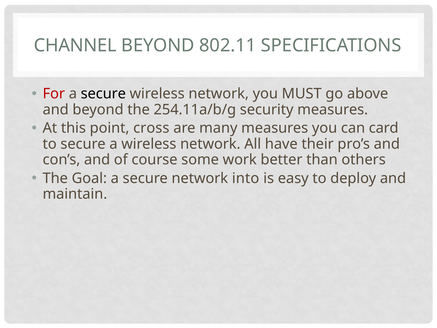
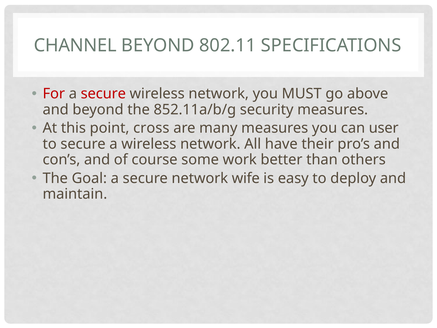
secure colour: black -> red (103, 94)
254.11a/b/g: 254.11a/b/g -> 852.11a/b/g (195, 109)
card: card -> user (384, 128)
into: into -> wife (246, 178)
